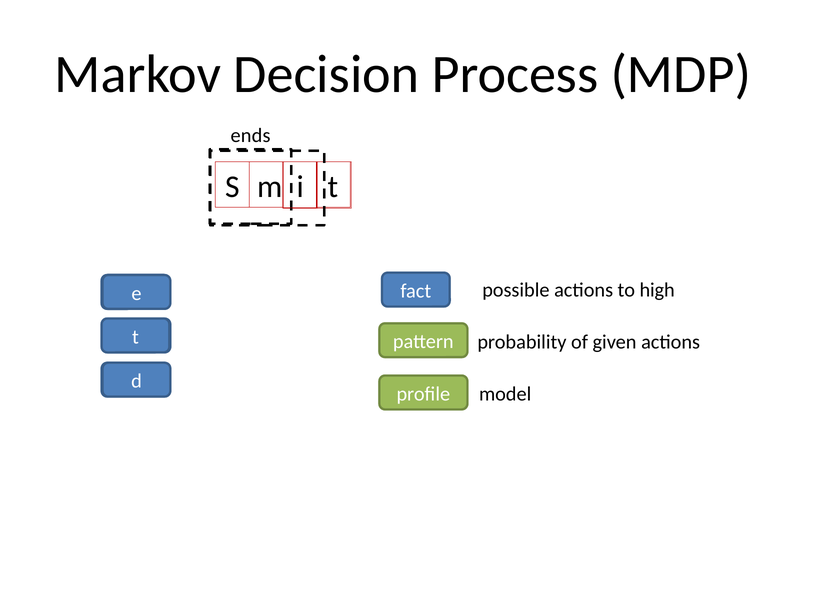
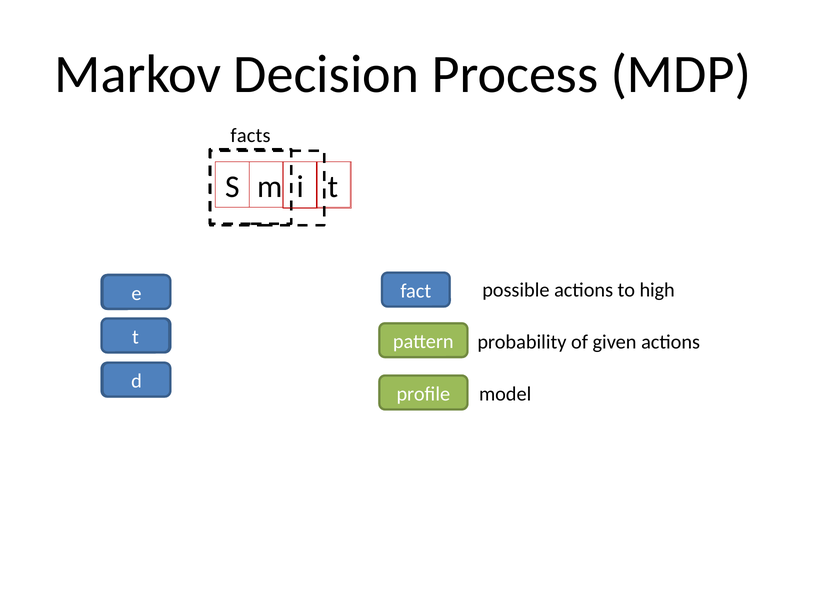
ends: ends -> facts (251, 135)
